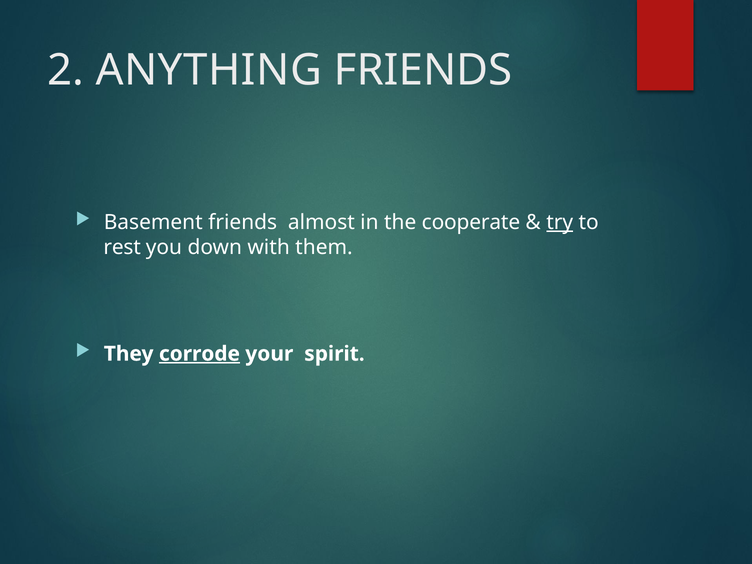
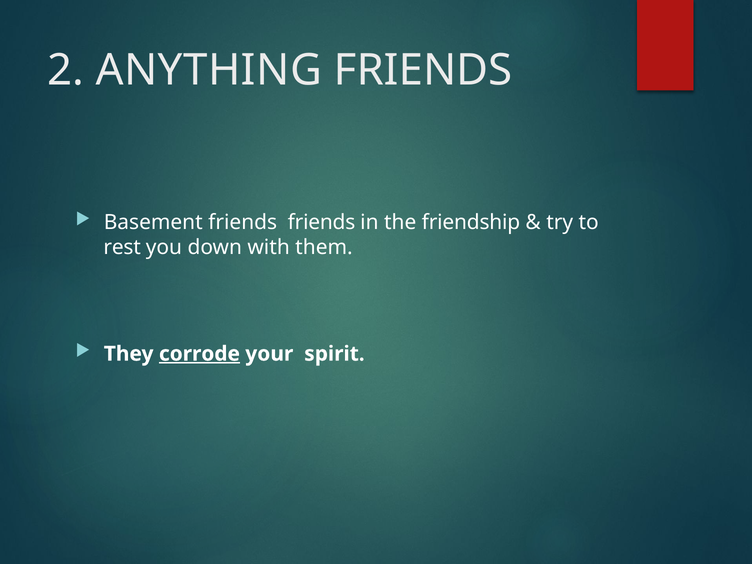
friends almost: almost -> friends (321, 222)
cooperate: cooperate -> friendship (471, 222)
try underline: present -> none (560, 222)
